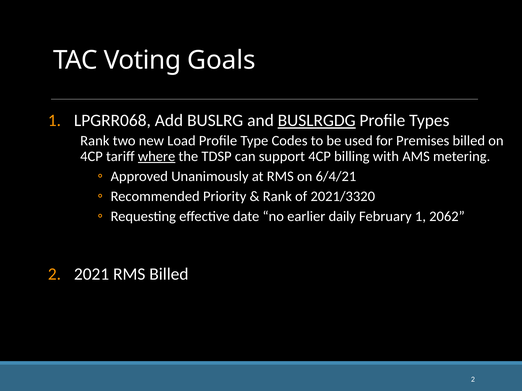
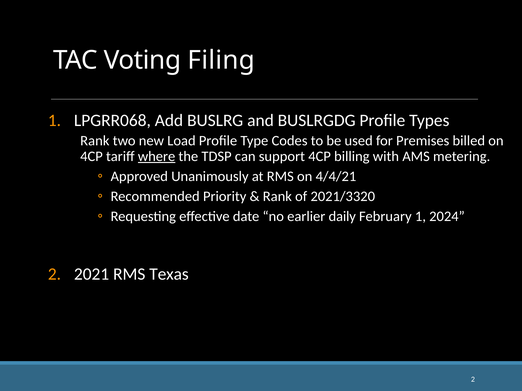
Goals: Goals -> Filing (221, 60)
BUSLRGDG underline: present -> none (317, 121)
6/4/21: 6/4/21 -> 4/4/21 (336, 177)
2062: 2062 -> 2024 (447, 217)
RMS Billed: Billed -> Texas (169, 274)
